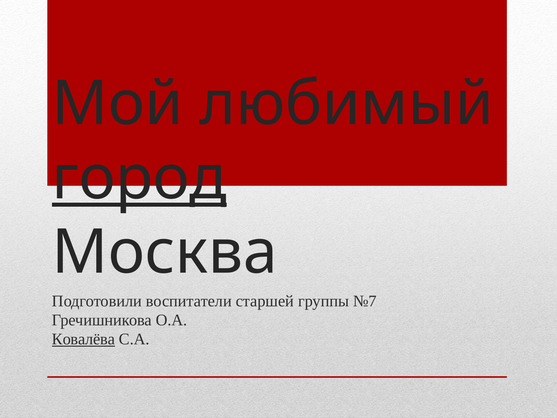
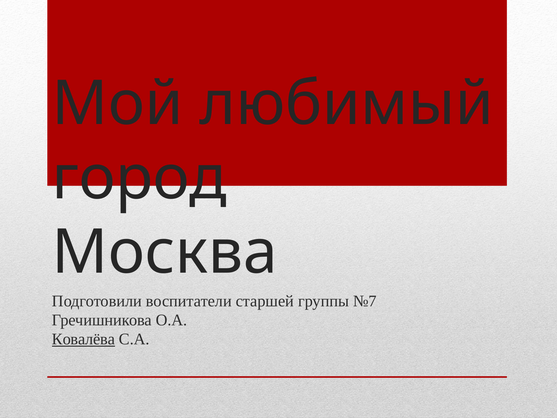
город underline: present -> none (139, 178)
